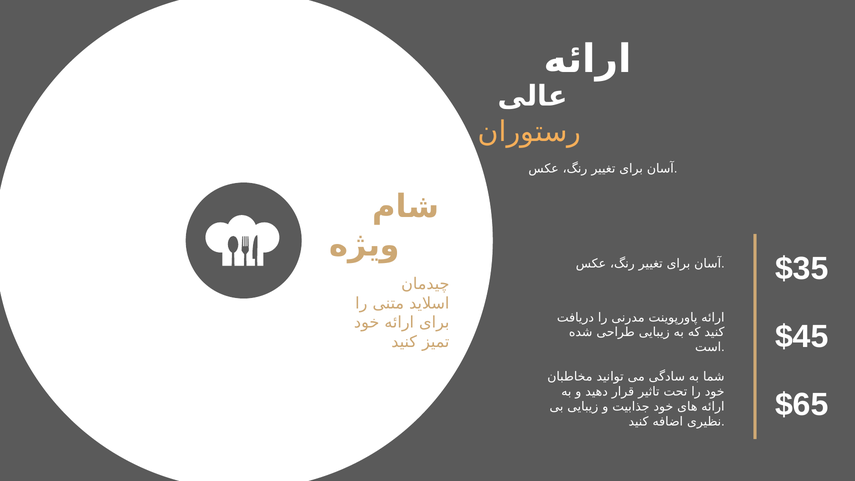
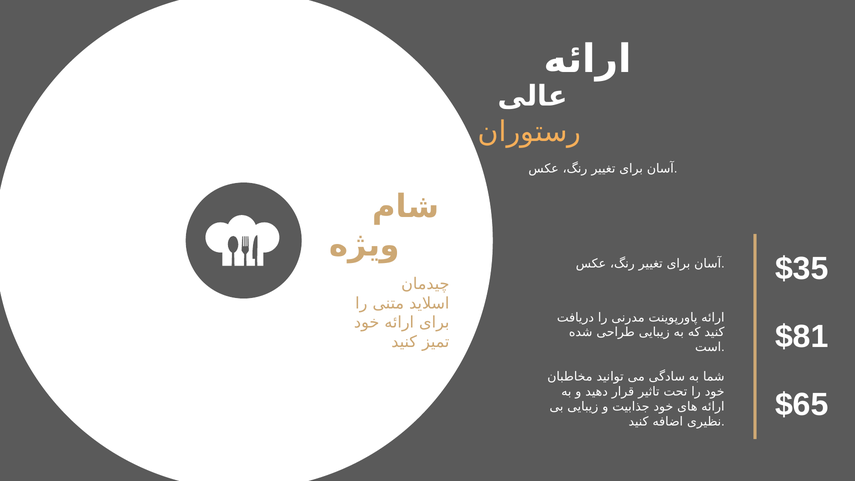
$45: $45 -> $81 (802, 337)
